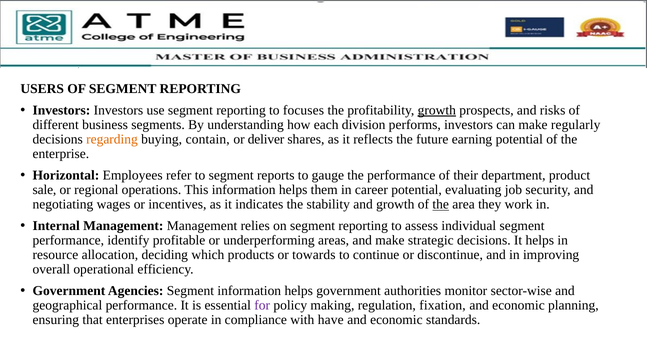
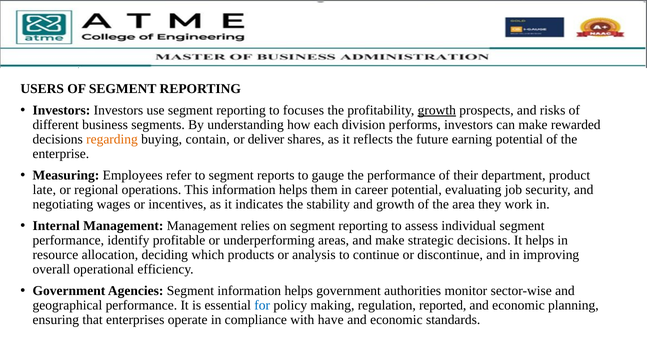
regularly: regularly -> rewarded (576, 125)
Horizontal: Horizontal -> Measuring (66, 175)
sale: sale -> late (44, 190)
the underline: present -> none (441, 204)
towards: towards -> analysis (314, 255)
for colour: purple -> blue (262, 305)
fixation: fixation -> reported (443, 305)
